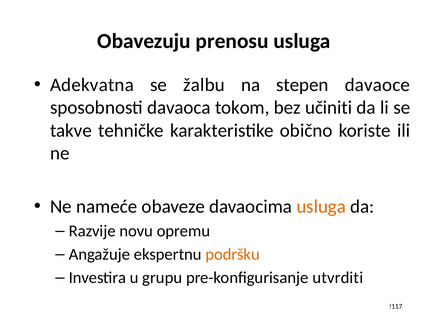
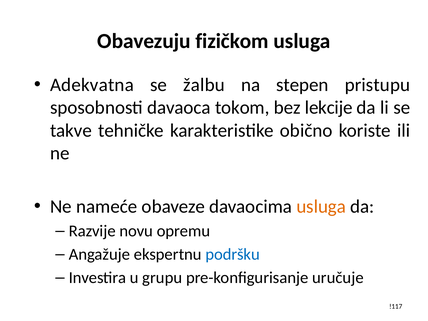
prenosu: prenosu -> fizičkom (232, 41)
davaoce: davaoce -> pristupu (377, 85)
učiniti: učiniti -> lekcije (329, 108)
podršku colour: orange -> blue (233, 254)
utvrditi: utvrditi -> uručuje (338, 278)
